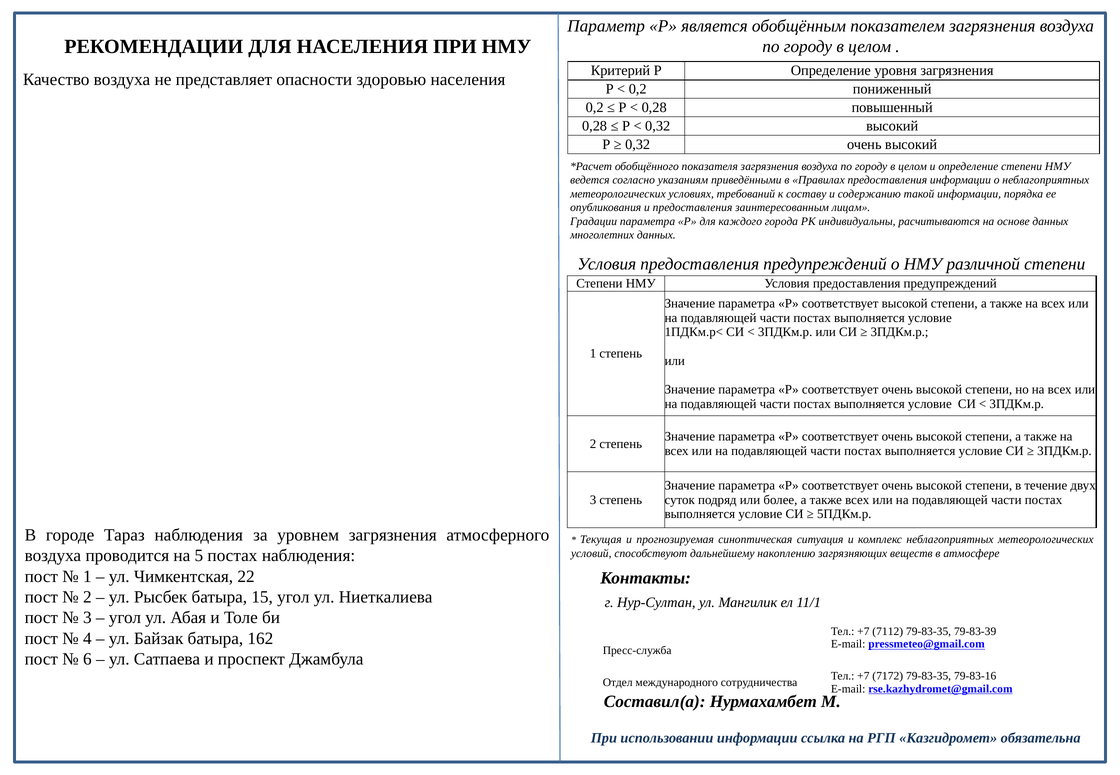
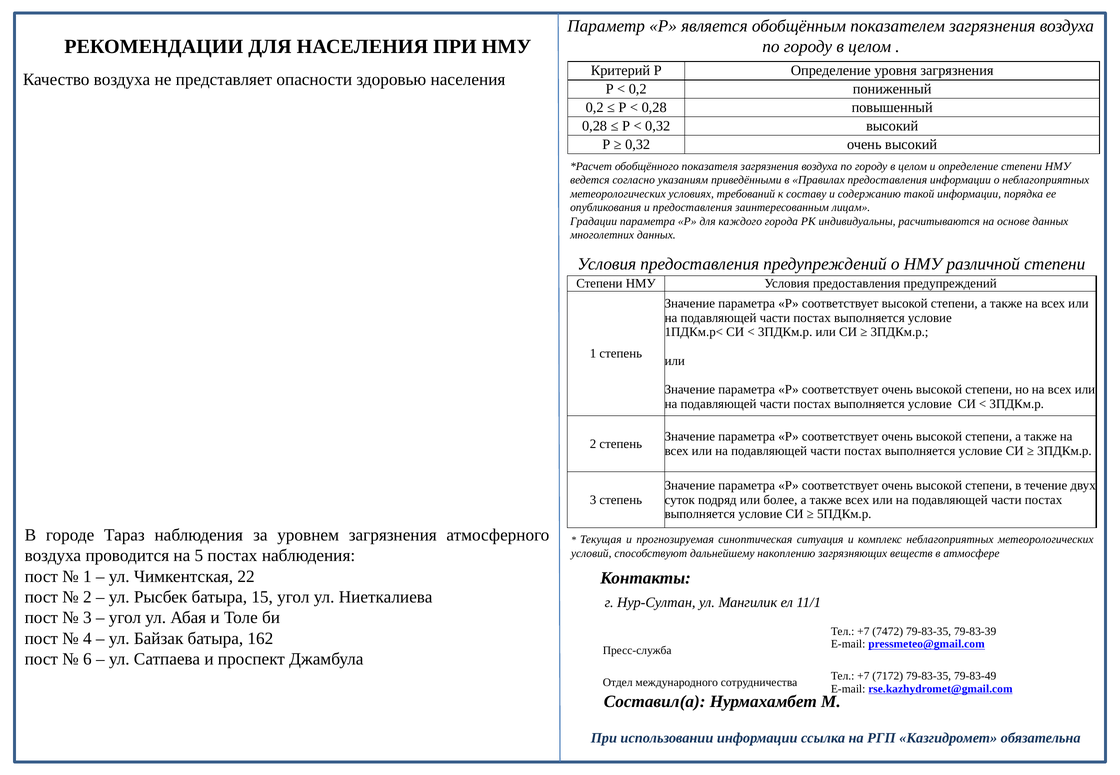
7112: 7112 -> 7472 (888, 632)
79-83-16: 79-83-16 -> 79-83-49 (975, 676)
